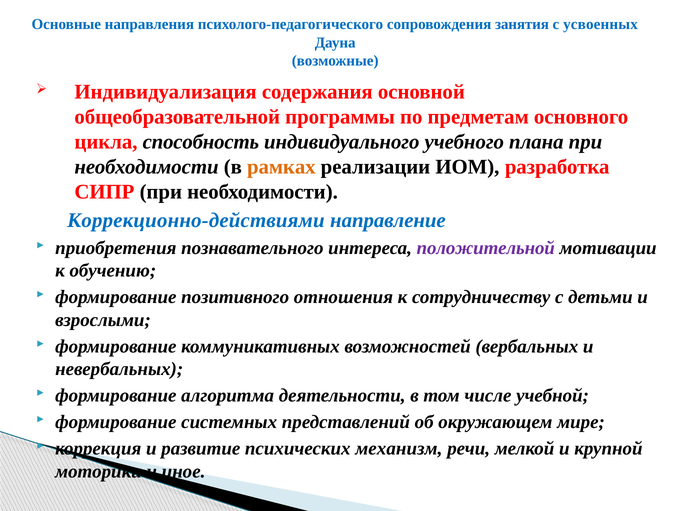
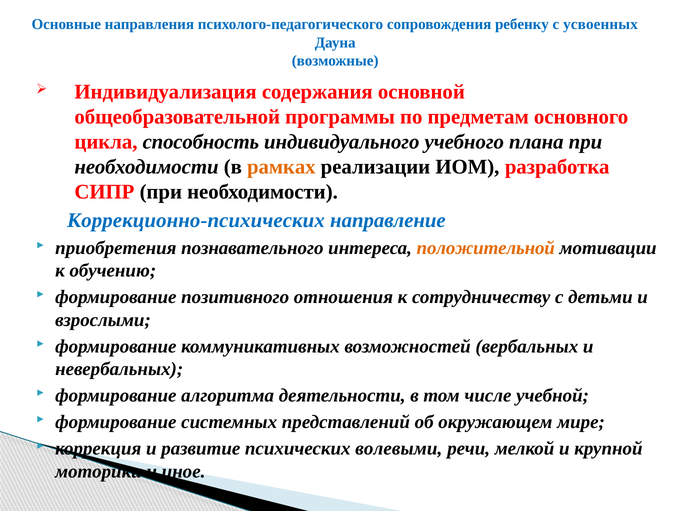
занятия: занятия -> ребенку (522, 24)
Коррекционно-действиями: Коррекционно-действиями -> Коррекционно-психических (196, 220)
положительной colour: purple -> orange (486, 248)
механизм: механизм -> волевыми (399, 448)
